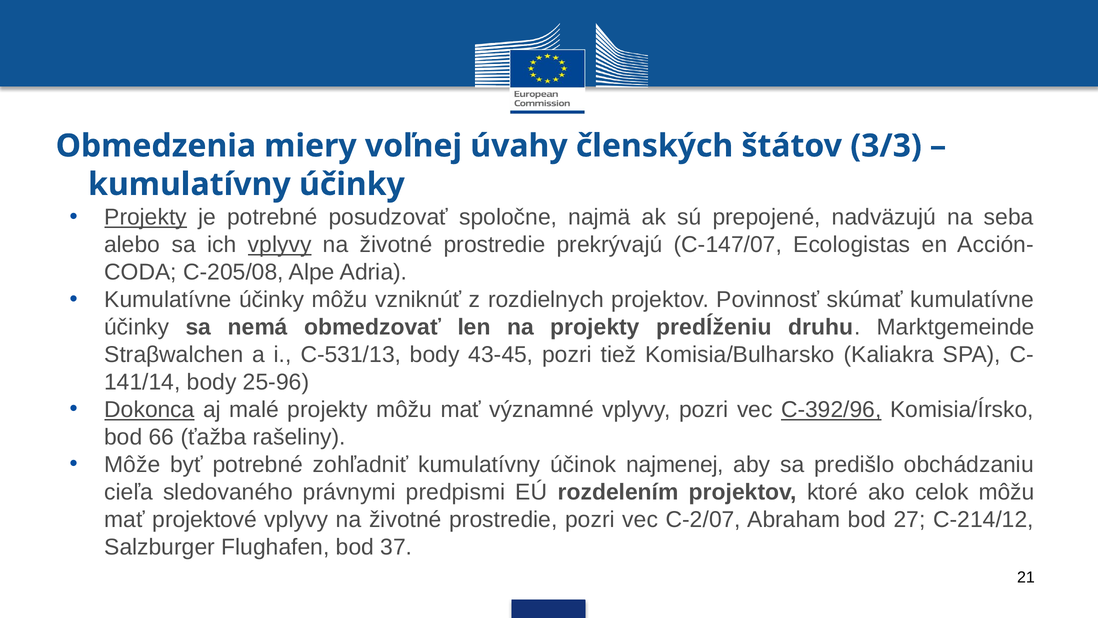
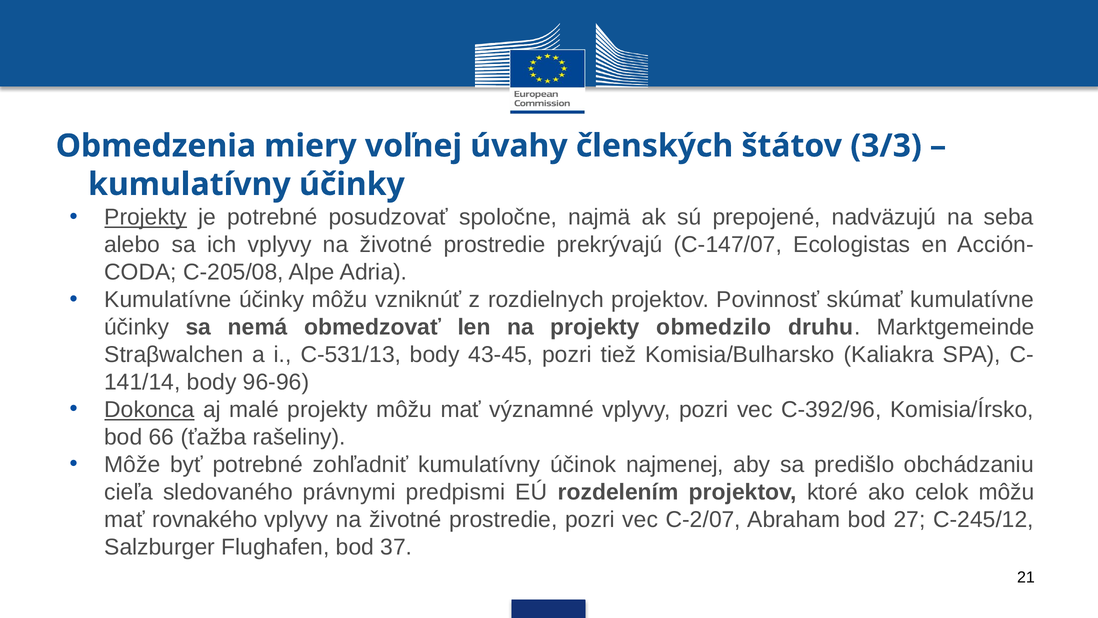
vplyvy underline: present -> none (280, 245)
predĺženiu: predĺženiu -> obmedzilo (714, 327)
25-96: 25-96 -> 96-96 (276, 382)
C-392/96 underline: present -> none (831, 409)
projektové: projektové -> rovnakého (205, 519)
C-214/12: C-214/12 -> C-245/12 (984, 519)
